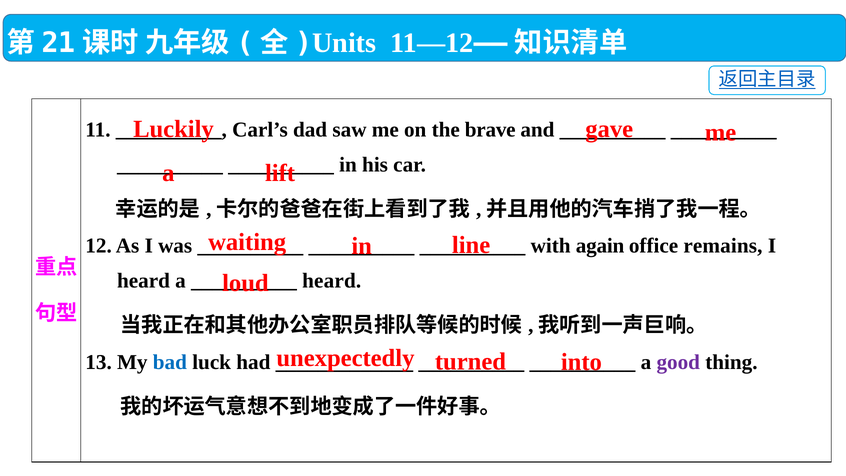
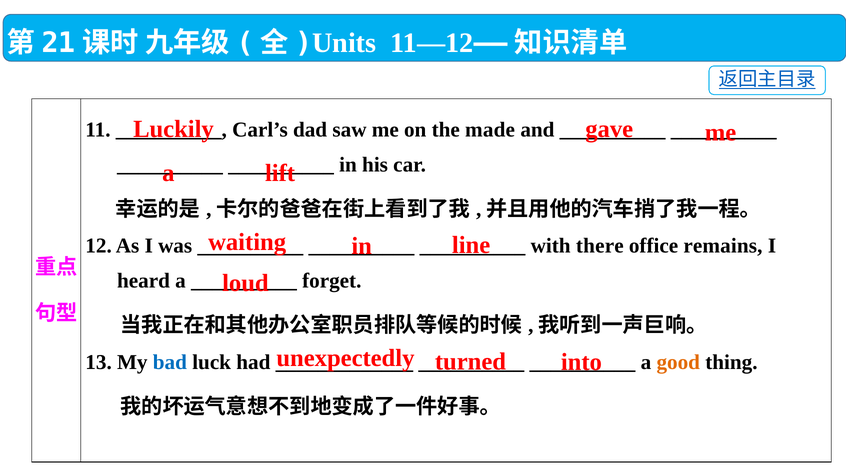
brave: brave -> made (490, 130)
again: again -> there (600, 246)
heard: heard -> forget (332, 281)
good colour: purple -> orange (678, 362)
